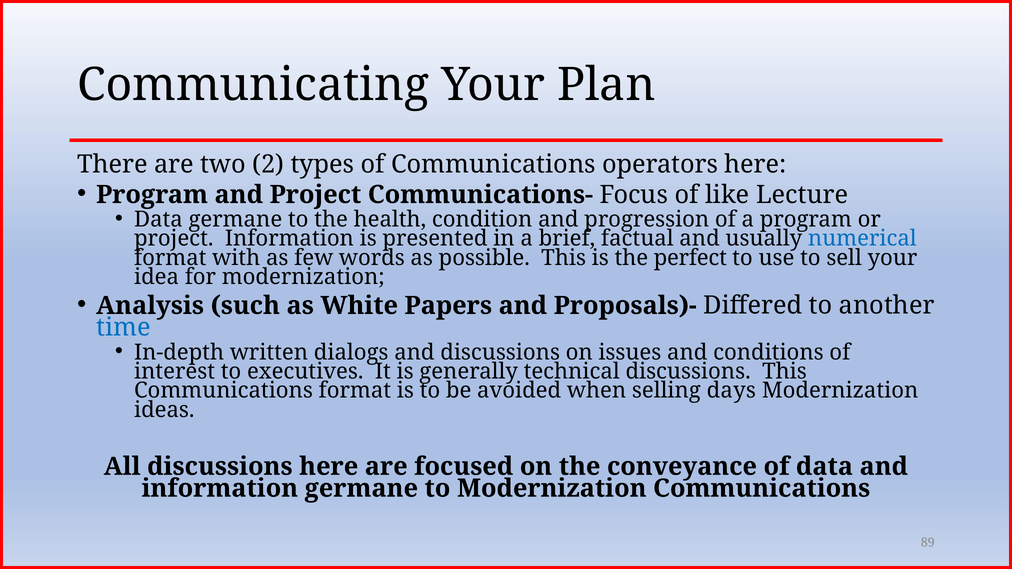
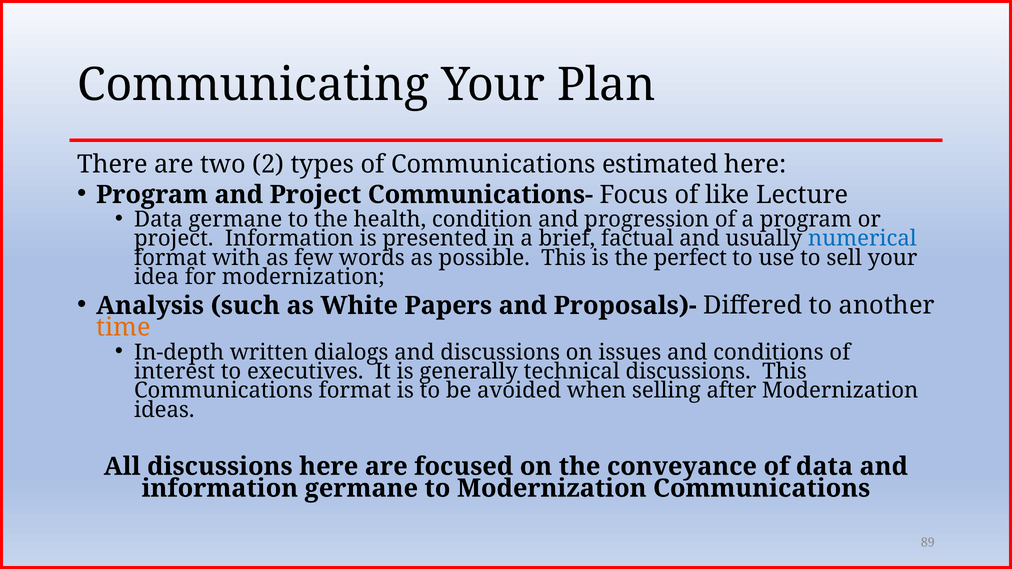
operators: operators -> estimated (660, 164)
time colour: blue -> orange (123, 328)
days: days -> after (731, 391)
